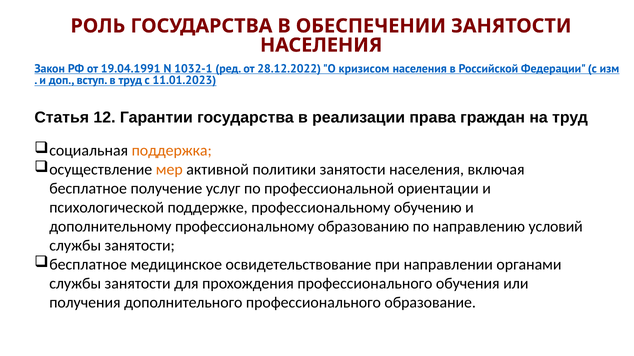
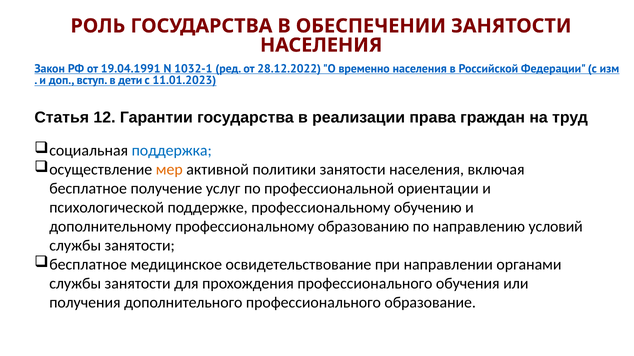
кризисом: кризисом -> временно (364, 69)
в труд: труд -> дети (130, 81)
поддержка colour: orange -> blue (172, 151)
